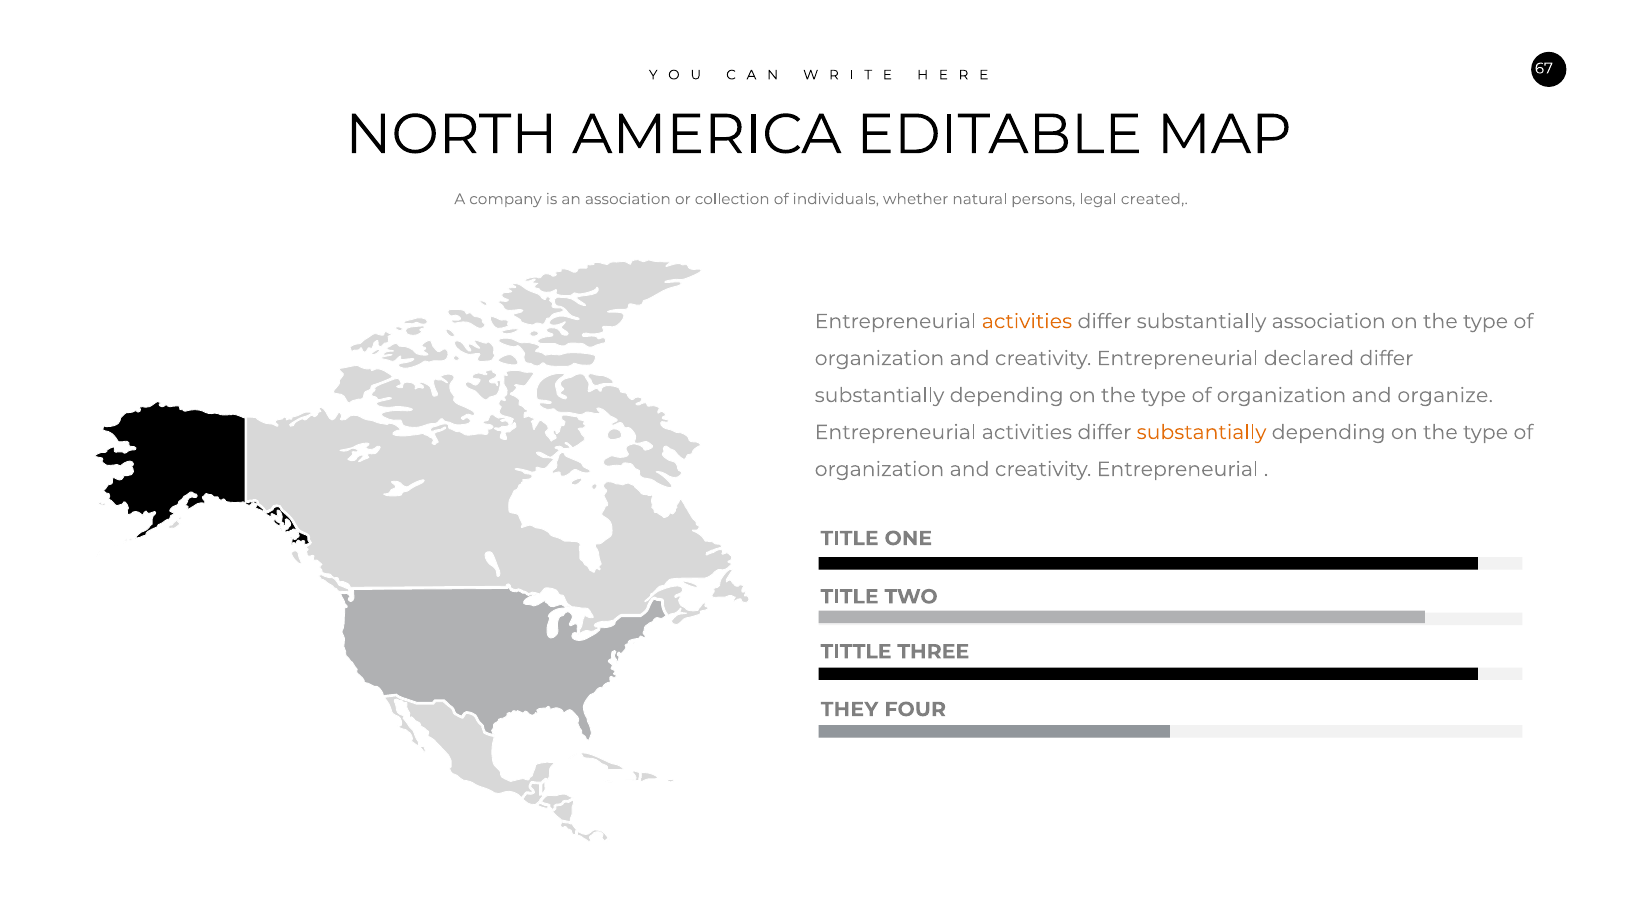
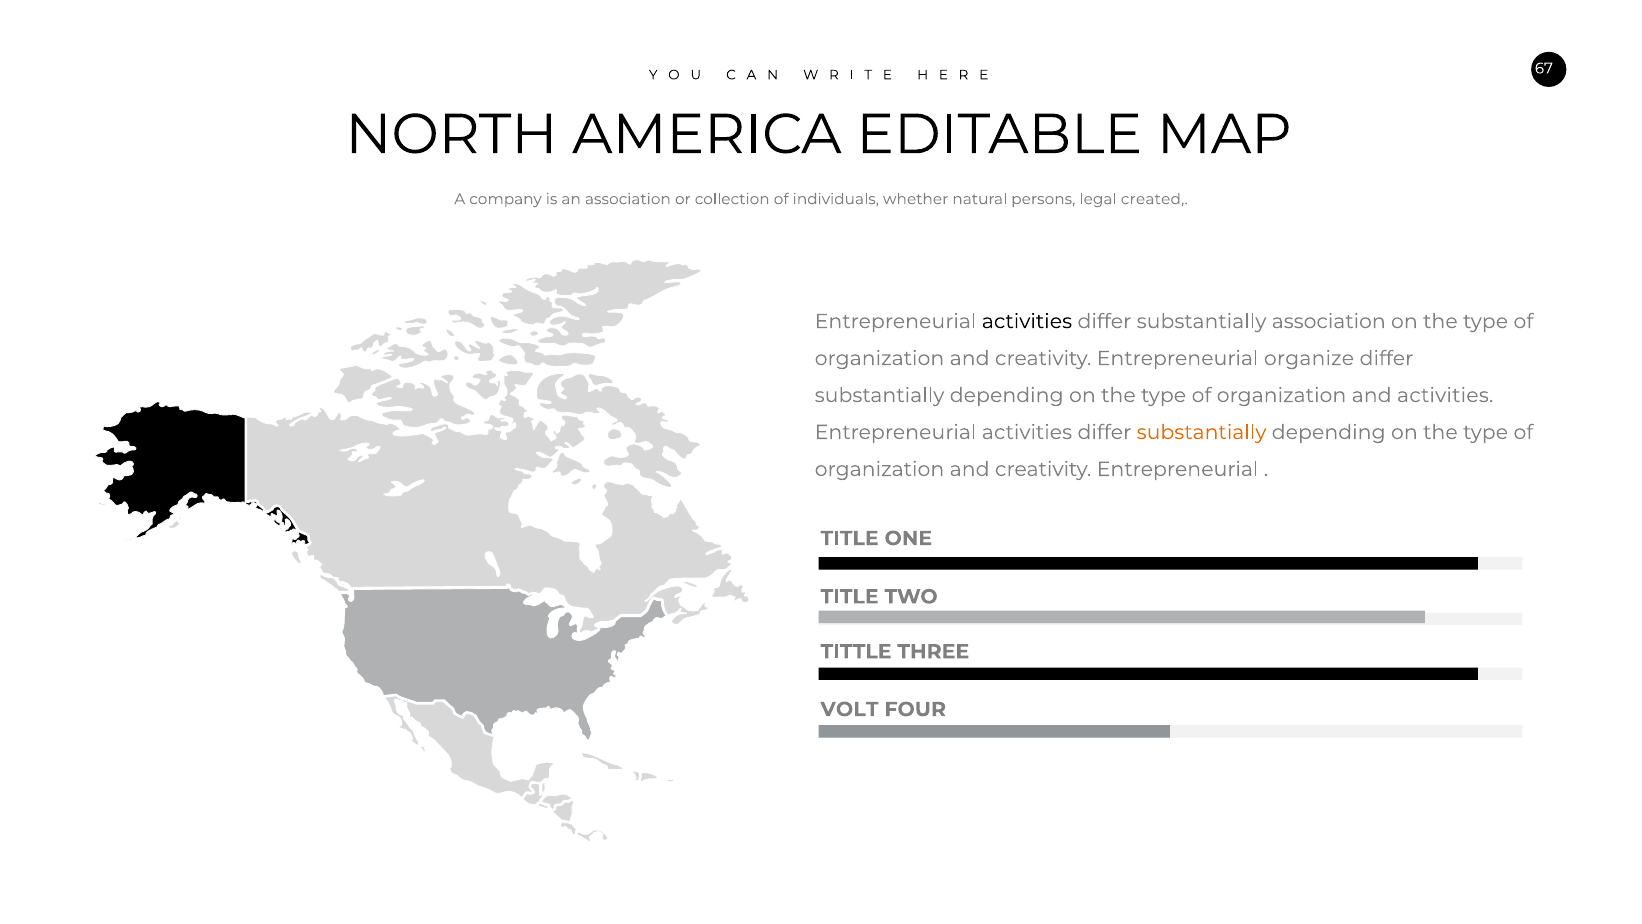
activities colour: orange -> black (1027, 321)
declared: declared -> organize (1309, 358)
and organize: organize -> activities (1445, 395)
THEY: THEY -> VOLT (850, 709)
